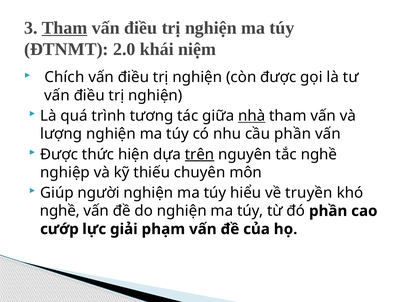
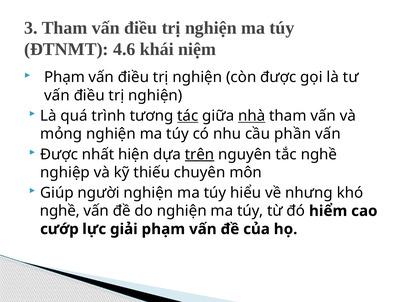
Tham underline: present -> none (65, 28)
2.0: 2.0 -> 4.6 (124, 49)
Chích: Chích -> Phạm (65, 77)
tác underline: none -> present (188, 116)
lượng: lượng -> mỏng (61, 134)
thức: thức -> nhất (98, 154)
truyền: truyền -> nhưng (309, 193)
đó phần: phần -> hiểm (328, 211)
